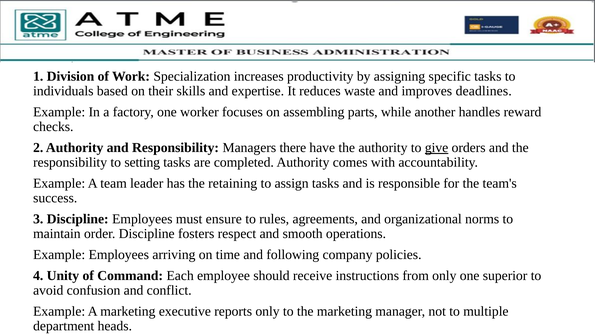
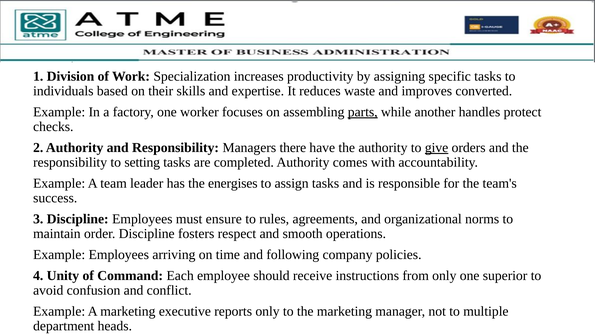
deadlines: deadlines -> converted (484, 91)
parts underline: none -> present (363, 112)
reward: reward -> protect (522, 112)
retaining: retaining -> energises (233, 183)
